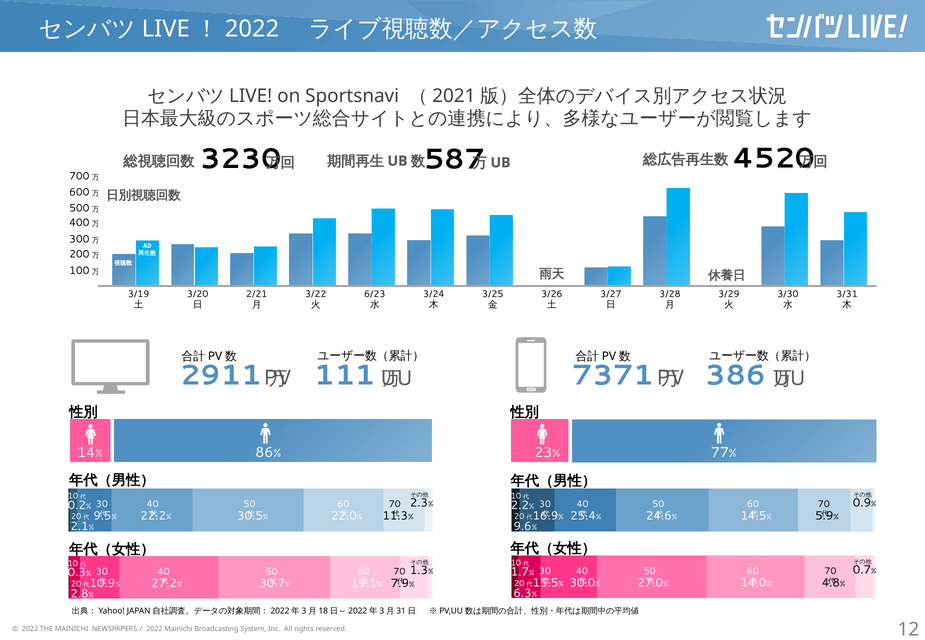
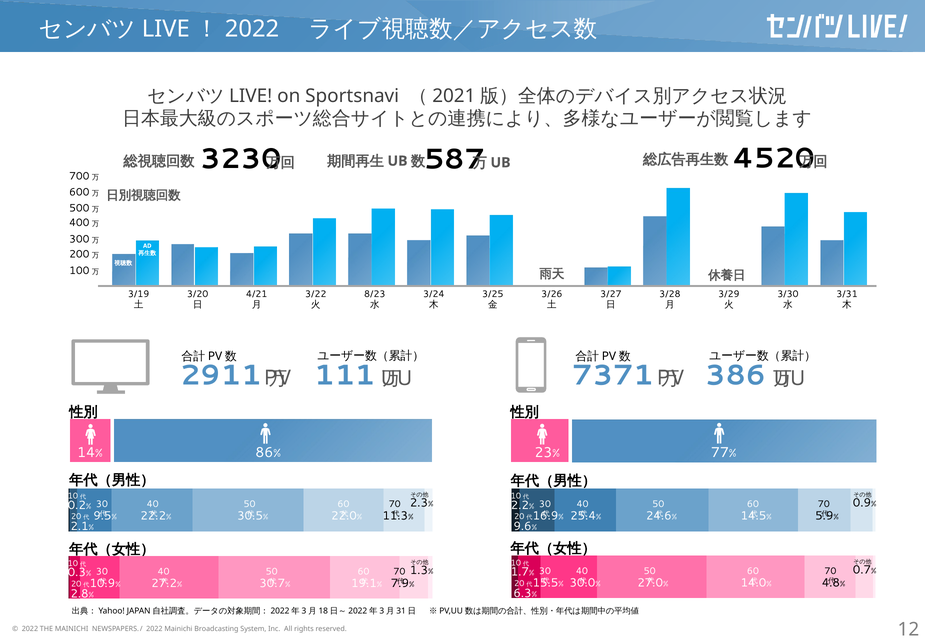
2/21: 2/21 -> 4/21 (257, 294)
6/23: 6/23 -> 8/23 (375, 294)
